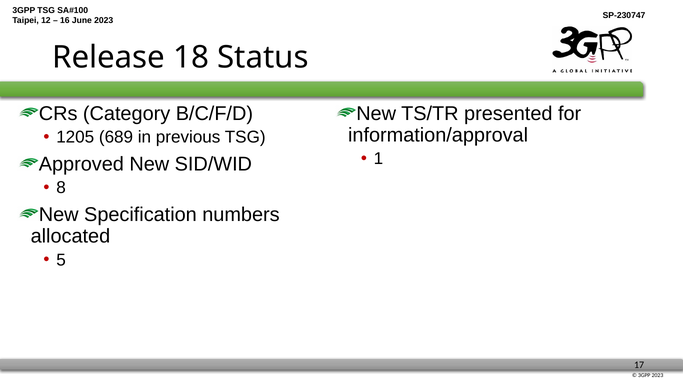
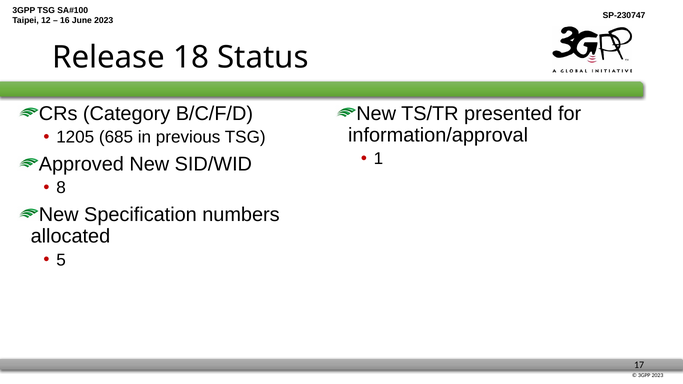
689: 689 -> 685 (116, 137)
